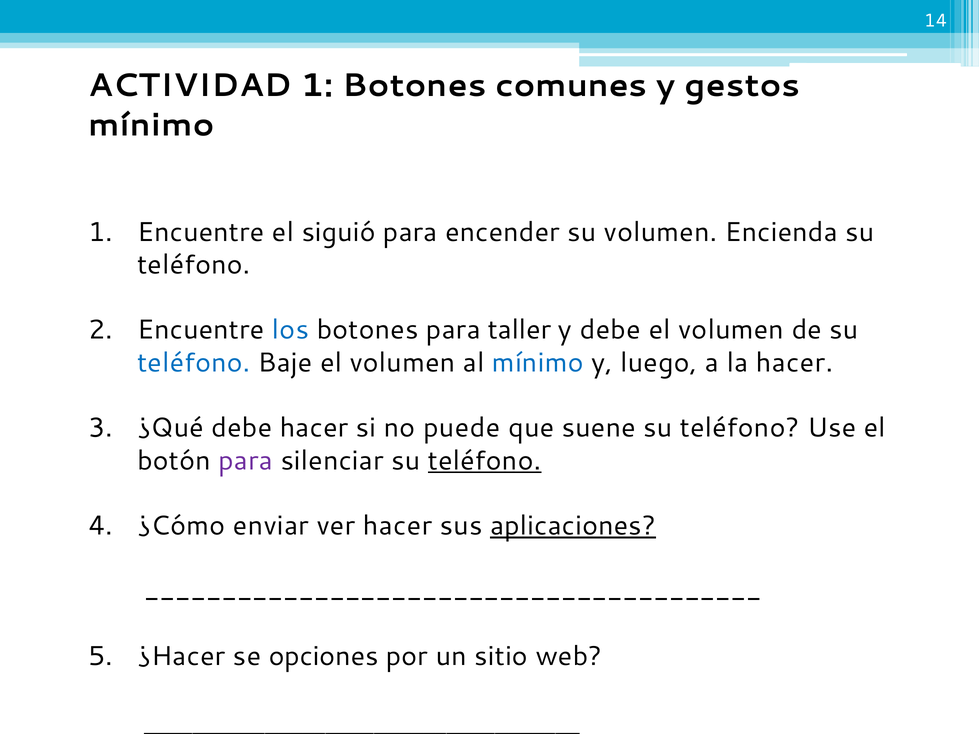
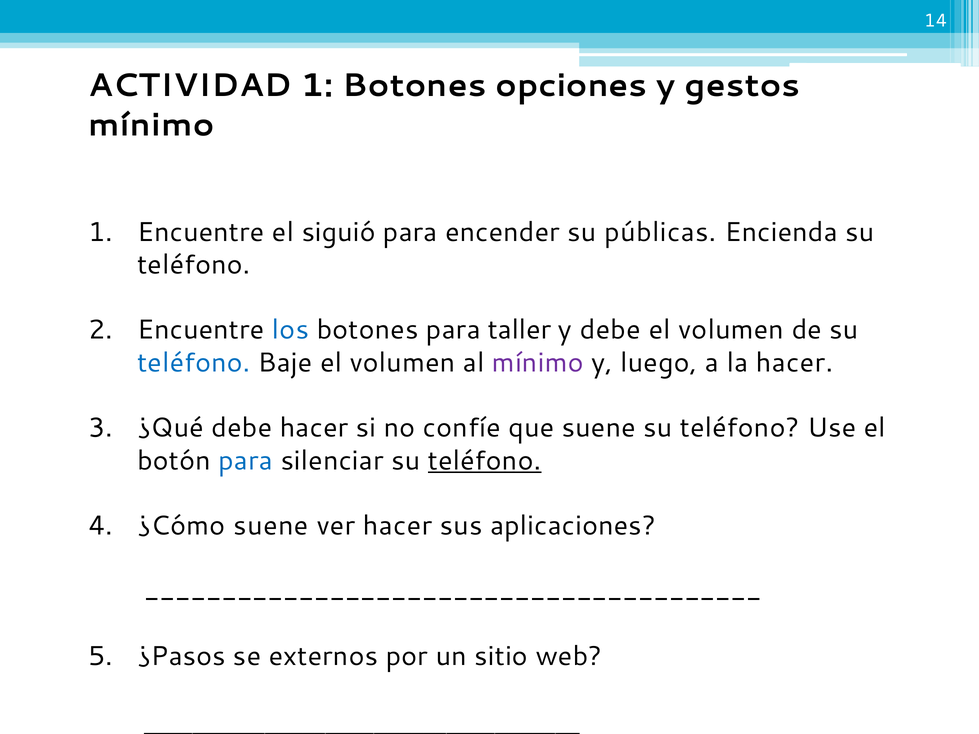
comunes: comunes -> opciones (571, 86)
su volumen: volumen -> públicas (660, 232)
mínimo colour: blue -> purple (538, 363)
puede: puede -> confíe (462, 428)
para colour: purple -> blue (246, 461)
¿Cómo enviar: enviar -> suene (271, 526)
aplicaciones underline: present -> none (573, 526)
¿Hacer: ¿Hacer -> ¿Pasos (181, 657)
opciones: opciones -> externos (323, 657)
